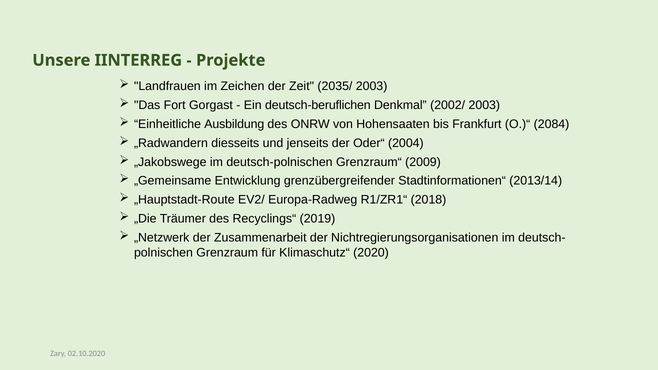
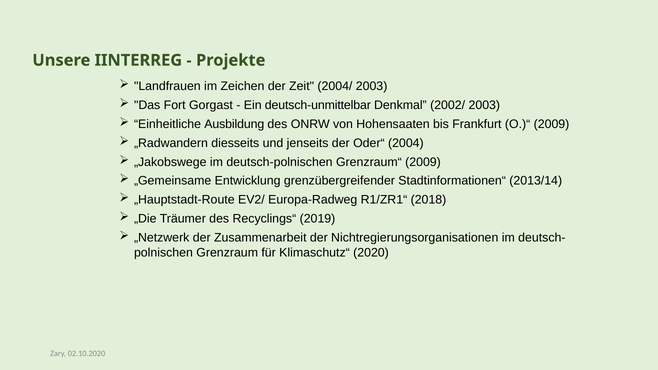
2035/: 2035/ -> 2004/ (335, 86)
deutsch-beruflichen: deutsch-beruflichen -> deutsch-unmittelbar (318, 105)
O.)“ 2084: 2084 -> 2009 (552, 124)
